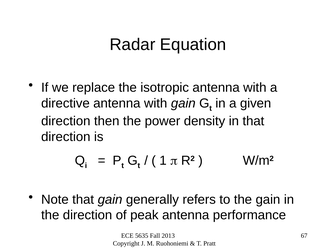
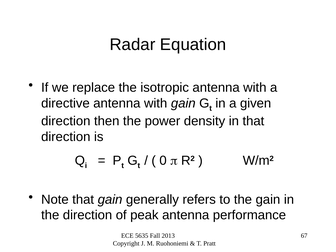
1: 1 -> 0 (163, 161)
